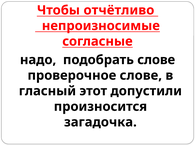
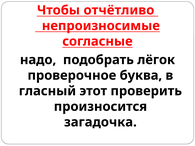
подобрать слове: слове -> лёгок (156, 60)
проверочное слове: слове -> буква (141, 76)
допустили: допустили -> проверить (146, 91)
